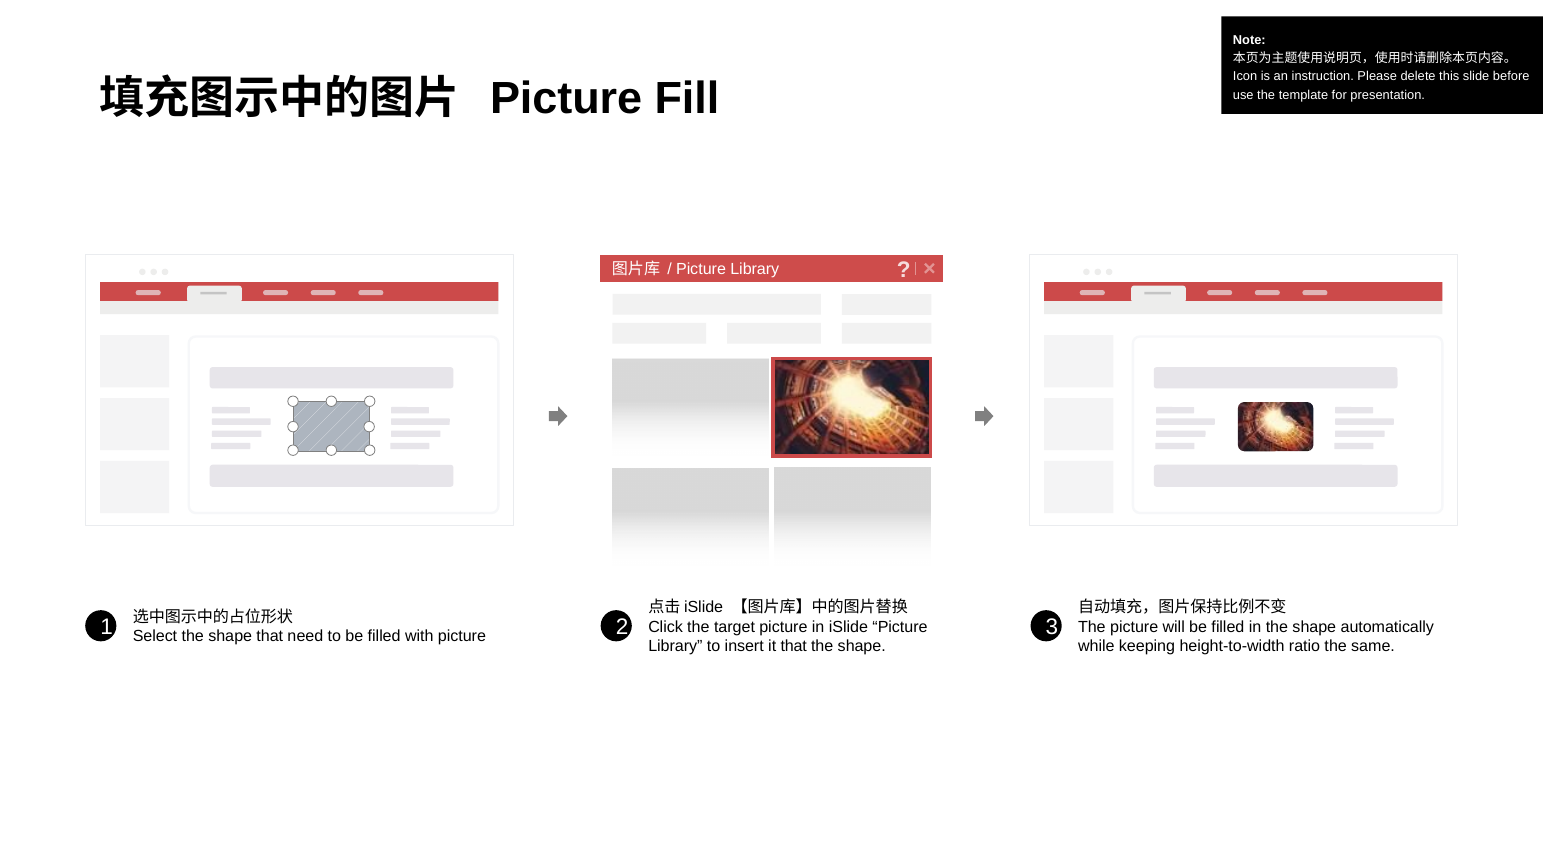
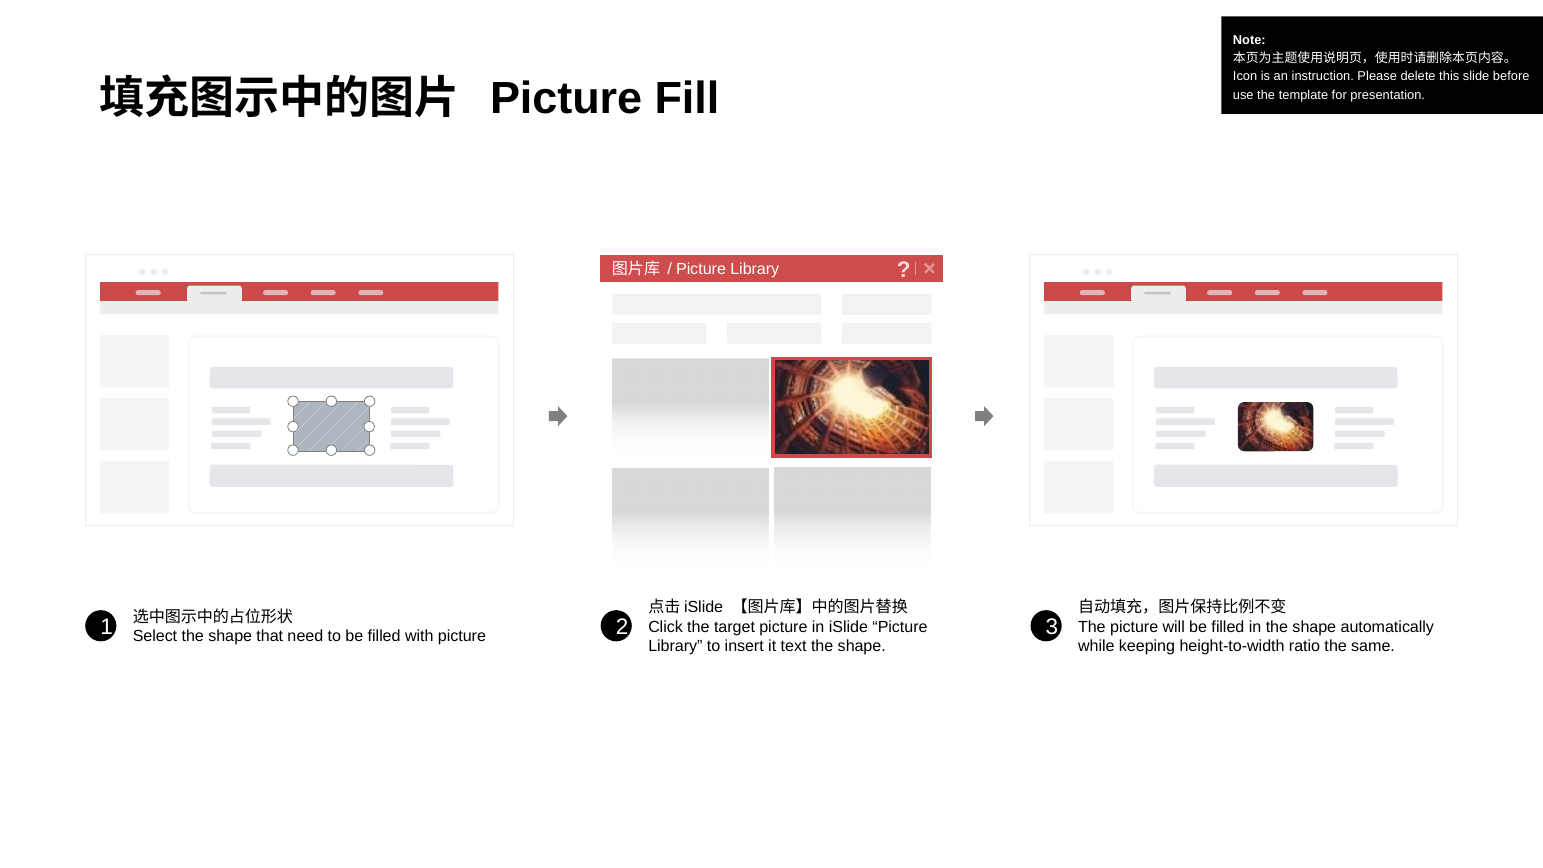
it that: that -> text (794, 646)
